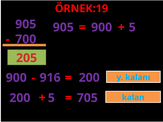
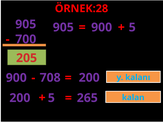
ÖRNEK:19: ÖRNEK:19 -> ÖRNEK:28 (81, 9)
916: 916 -> 708 (50, 78)
705: 705 -> 265 (87, 98)
